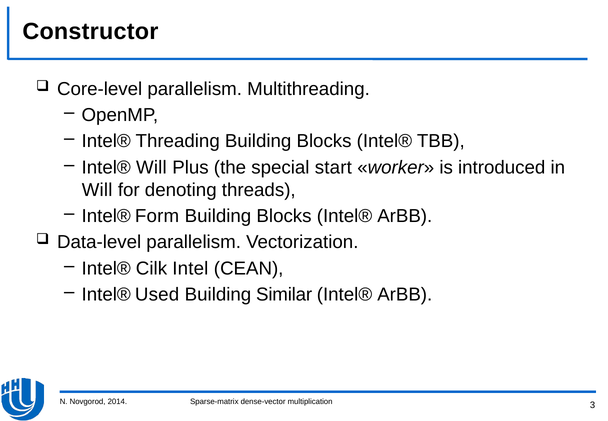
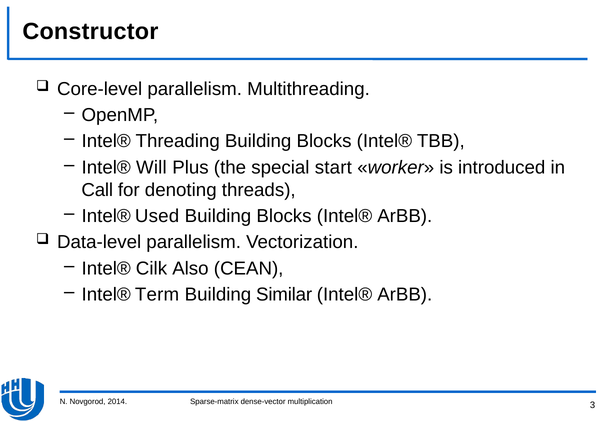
Will: Will -> Call (97, 190)
Form: Form -> Used (157, 216)
Intel: Intel -> Also (190, 268)
Used: Used -> Term (157, 295)
